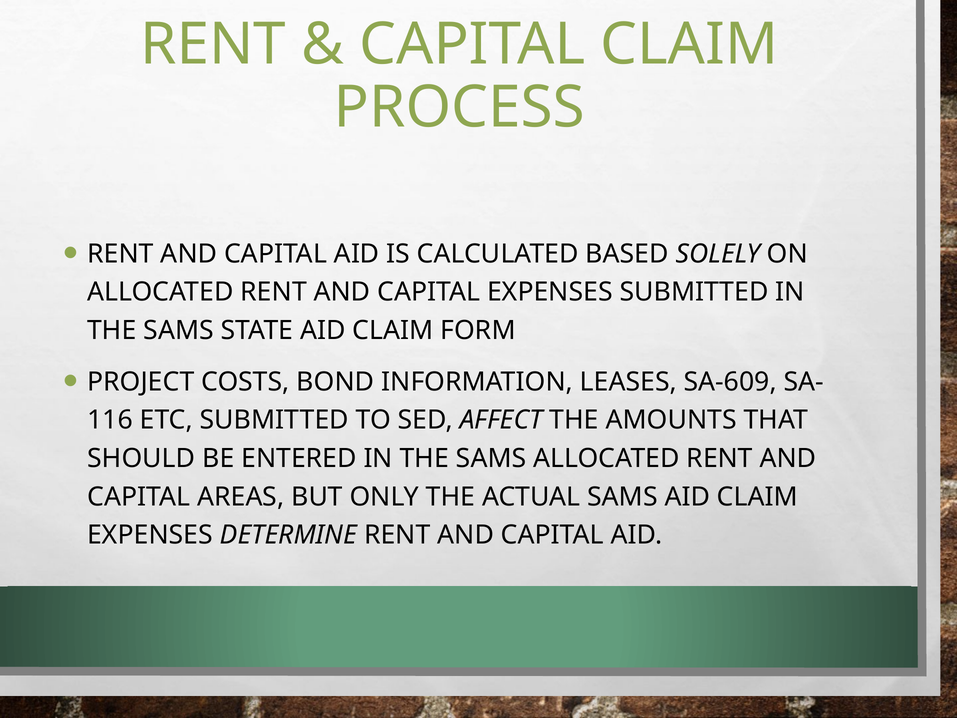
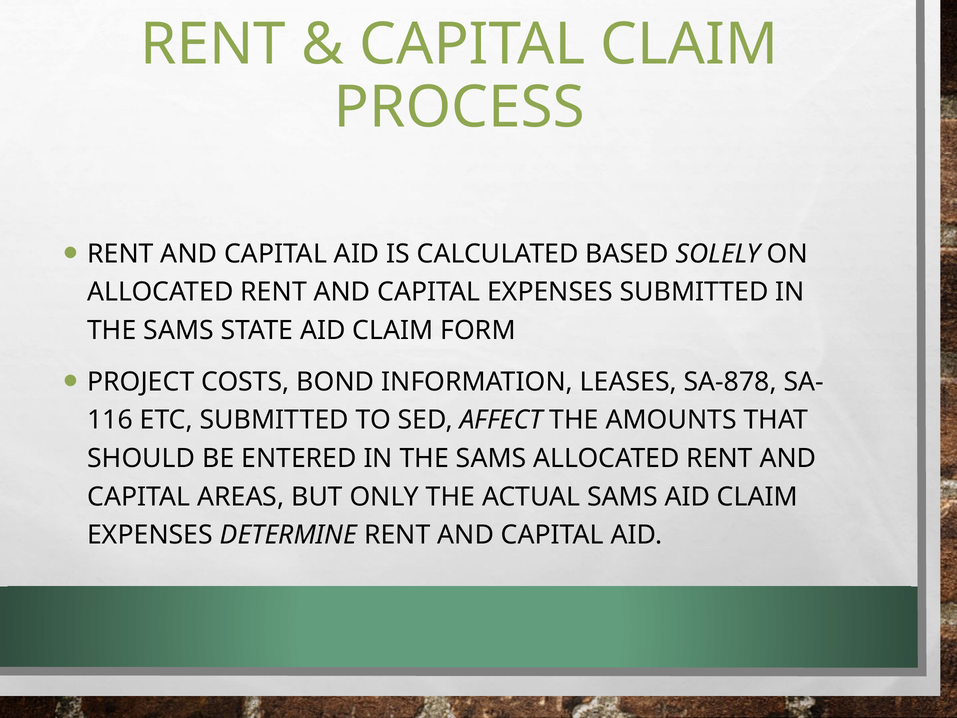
SA-609: SA-609 -> SA-878 (730, 382)
